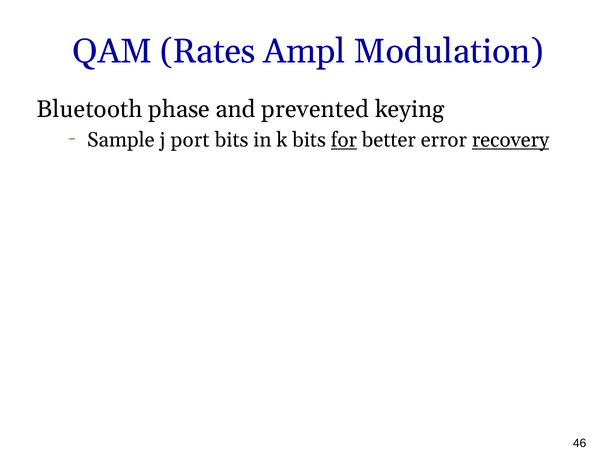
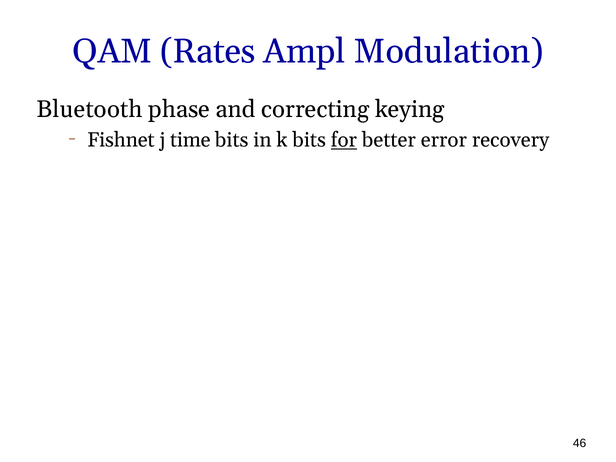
prevented: prevented -> correcting (315, 109)
Sample: Sample -> Fishnet (121, 140)
port: port -> time (190, 140)
recovery underline: present -> none (511, 140)
